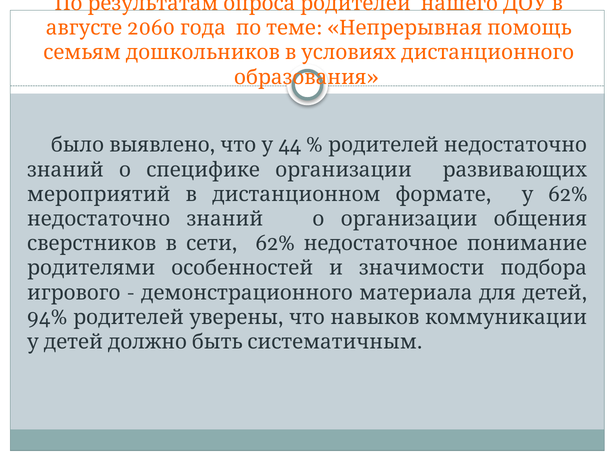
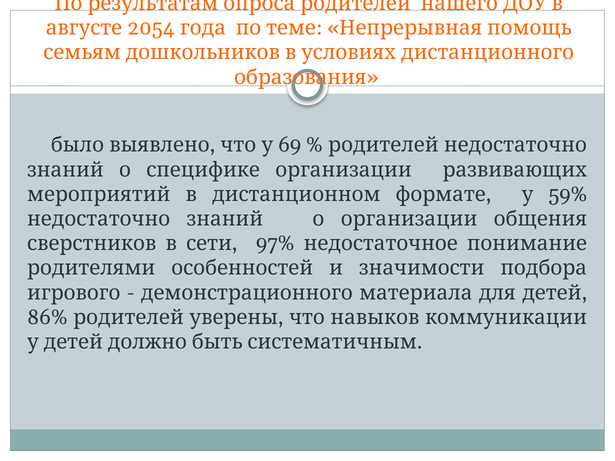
2060: 2060 -> 2054 (151, 28)
44: 44 -> 69 (290, 145)
62%: 62% -> 59% (568, 195)
62%: 62% -> 97% (275, 244)
94%: 94% -> 86% (47, 318)
